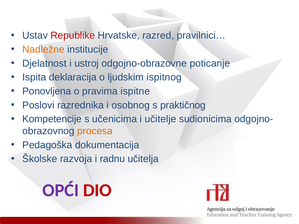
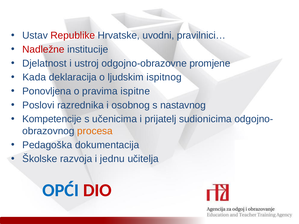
razred: razred -> uvodni (158, 36)
Nadležne colour: orange -> red (43, 49)
poticanje: poticanje -> promjene (210, 63)
Ispita: Ispita -> Kada (34, 77)
praktičnog: praktičnog -> nastavnog (183, 105)
učitelje: učitelje -> prijatelj (161, 119)
radnu: radnu -> jednu (112, 159)
OPĆI colour: purple -> blue (61, 190)
